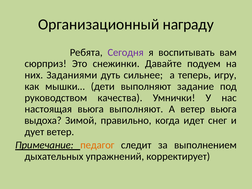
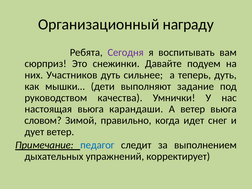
Заданиями: Заданиями -> Участников (72, 75)
теперь игру: игру -> дуть (225, 75)
вьюга выполняют: выполняют -> карандаши (136, 109)
выдоха: выдоха -> словом (43, 120)
педагог colour: orange -> blue (97, 145)
